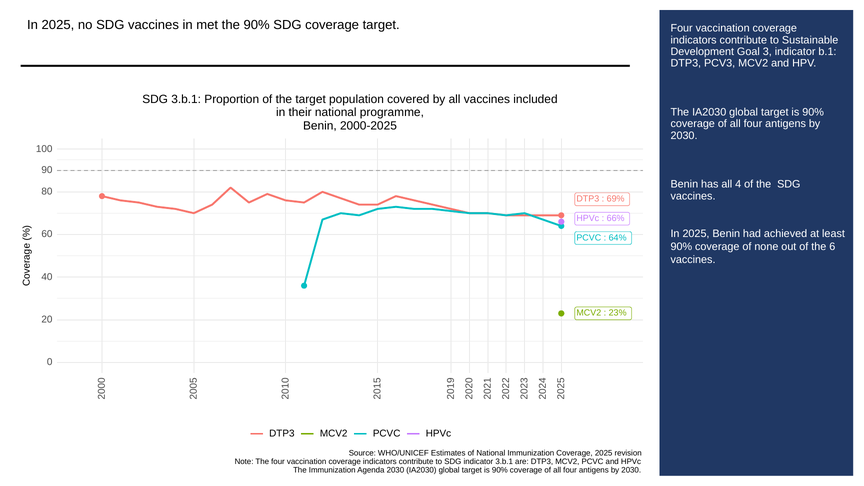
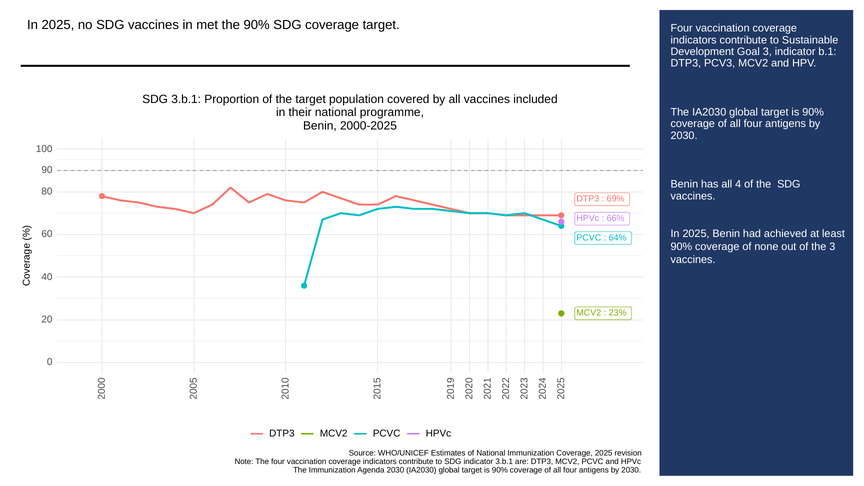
the 6: 6 -> 3 (832, 247)
